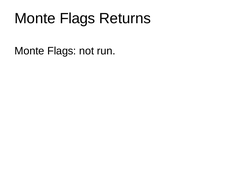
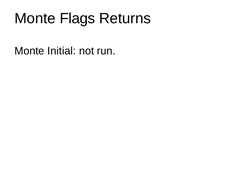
Flags: Flags -> Initial (62, 51)
